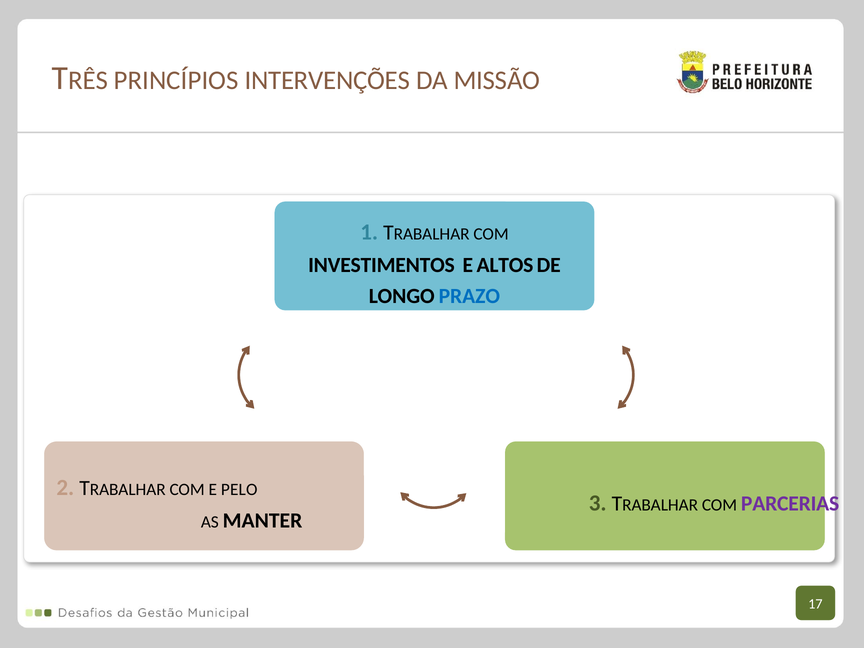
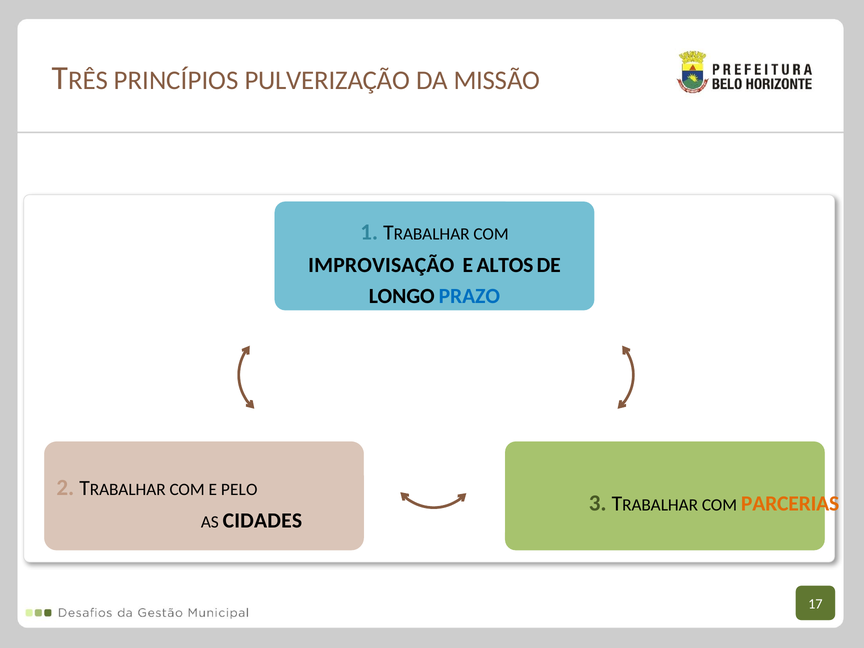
INTERVENÇÕES: INTERVENÇÕES -> PULVERIZAÇÃO (327, 80)
INVESTIMENTOS: INVESTIMENTOS -> IMPROVISAÇÃO (381, 265)
PARCERIAS colour: purple -> orange (790, 504)
MANTER: MANTER -> CIDADES (262, 521)
